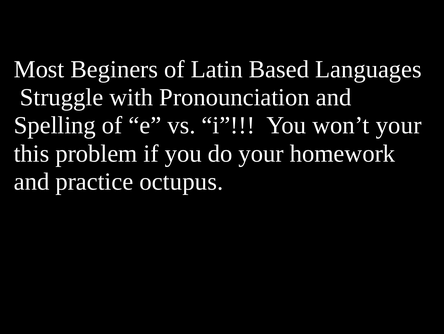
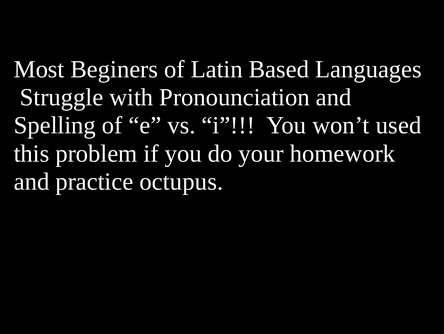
won’t your: your -> used (399, 125)
